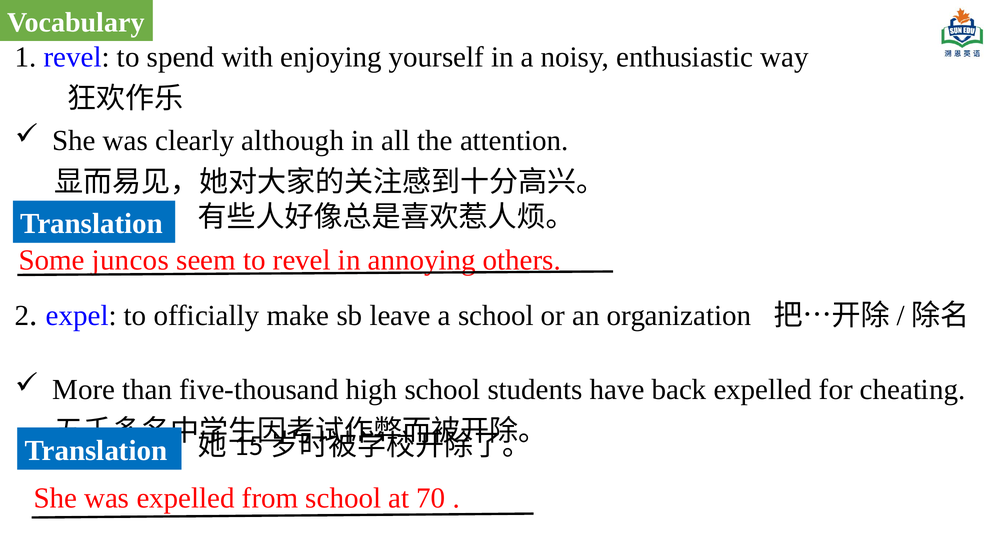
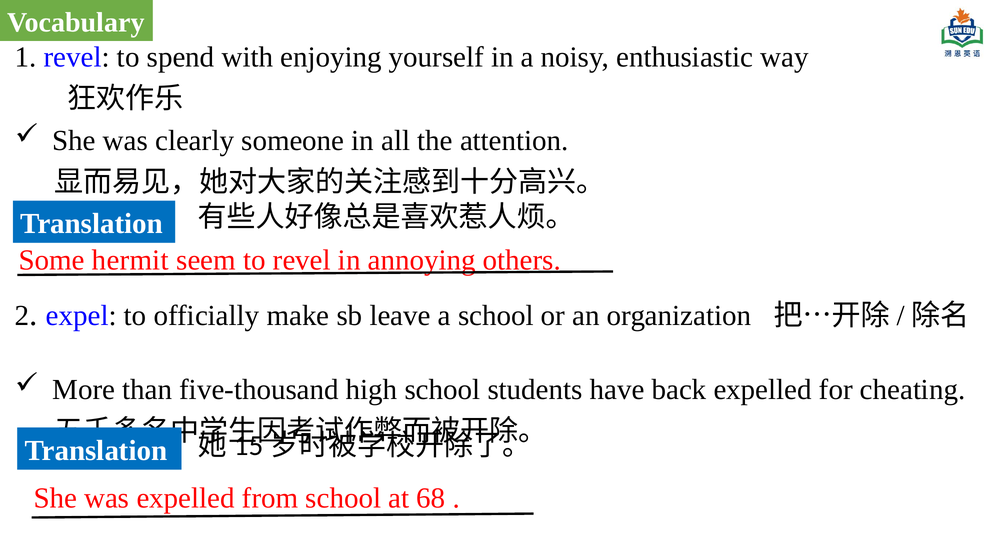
although: although -> someone (293, 141)
juncos: juncos -> hermit (130, 260)
70: 70 -> 68 (431, 498)
